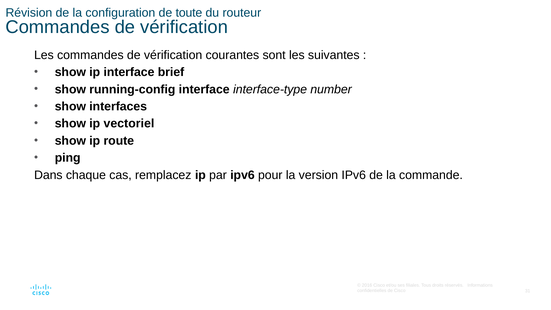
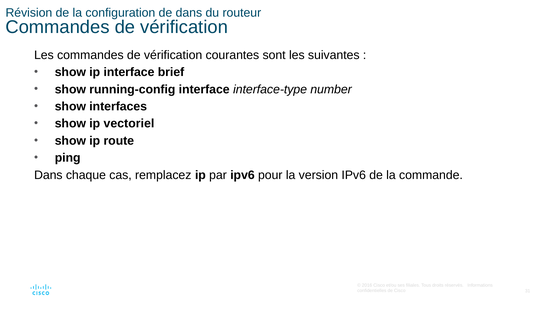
de toute: toute -> dans (189, 13)
